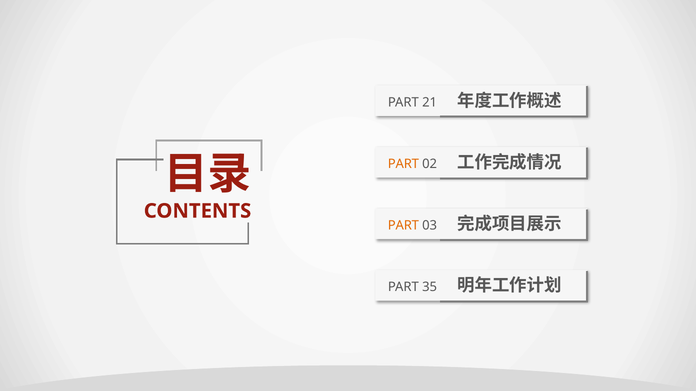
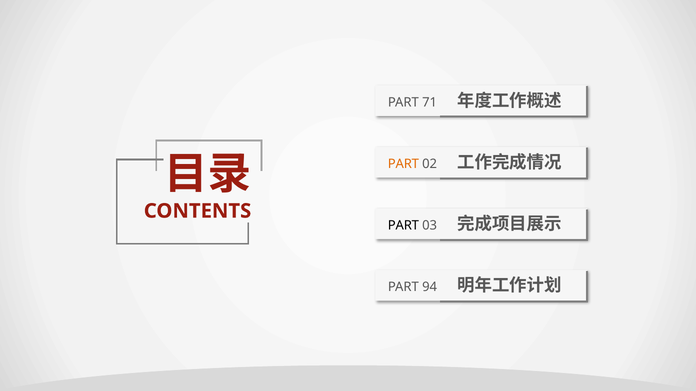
21: 21 -> 71 (430, 102)
PART colour: orange -> black (403, 226)
35: 35 -> 94 (430, 287)
